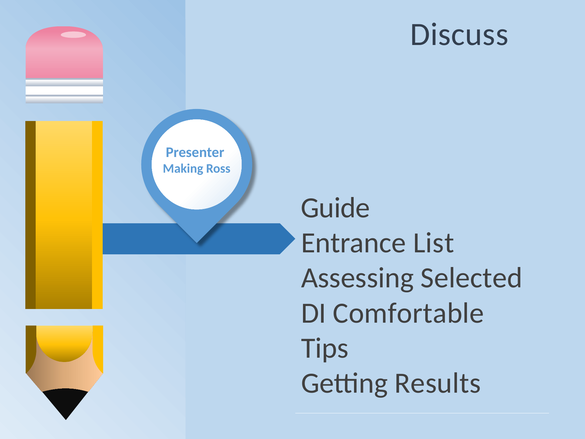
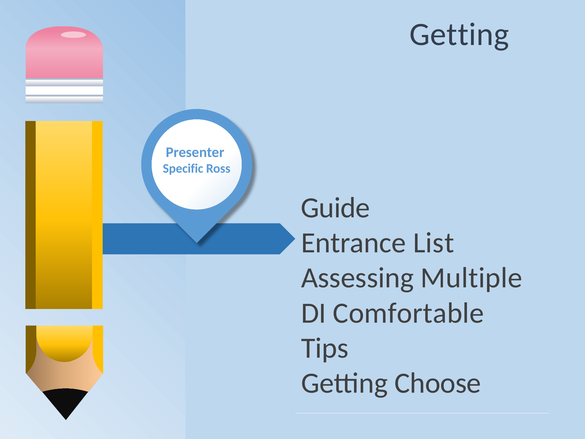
Discuss: Discuss -> Getting (459, 34)
Making: Making -> Specific (183, 169)
Selected: Selected -> Multiple (471, 278)
Results: Results -> Choose (438, 383)
